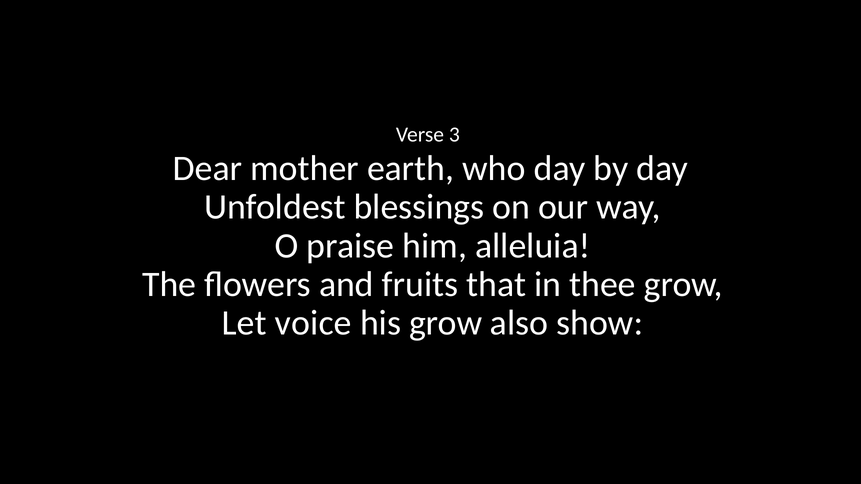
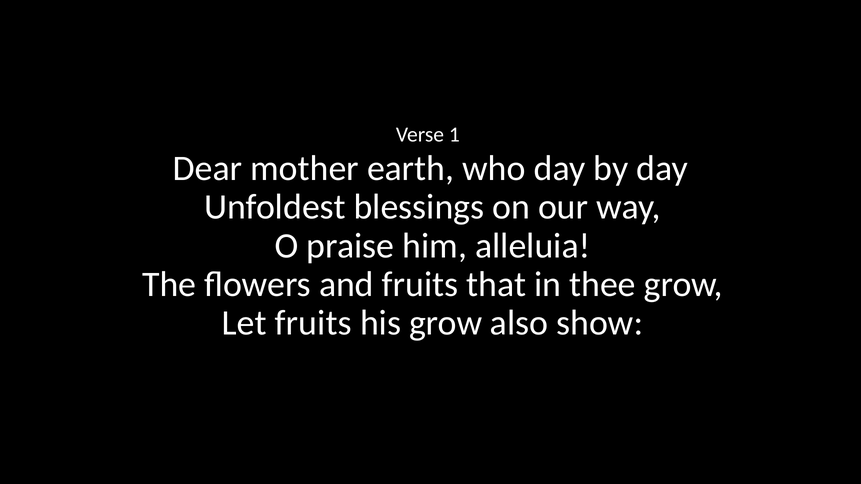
3: 3 -> 1 (454, 135)
Let voice: voice -> fruits (313, 323)
